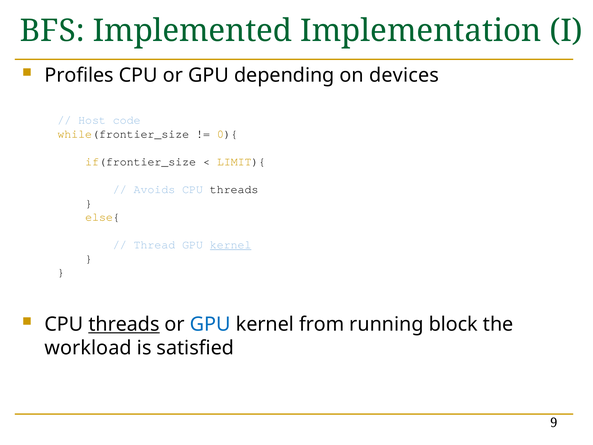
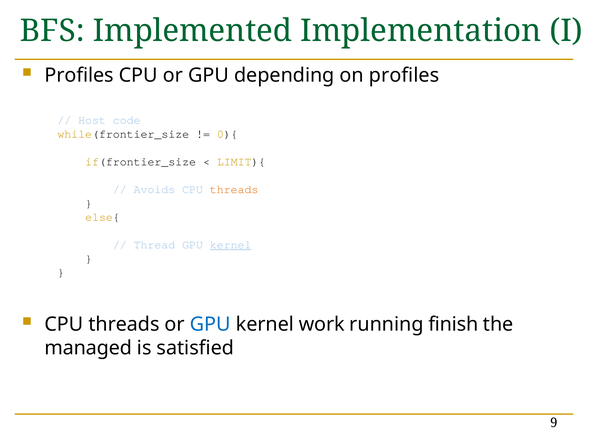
on devices: devices -> profiles (404, 75)
threads colour: black -> orange (234, 189)
threads underline: present -> none (124, 324)
from: from -> work (322, 324)
block: block -> finish (453, 324)
workload: workload -> managed (88, 348)
